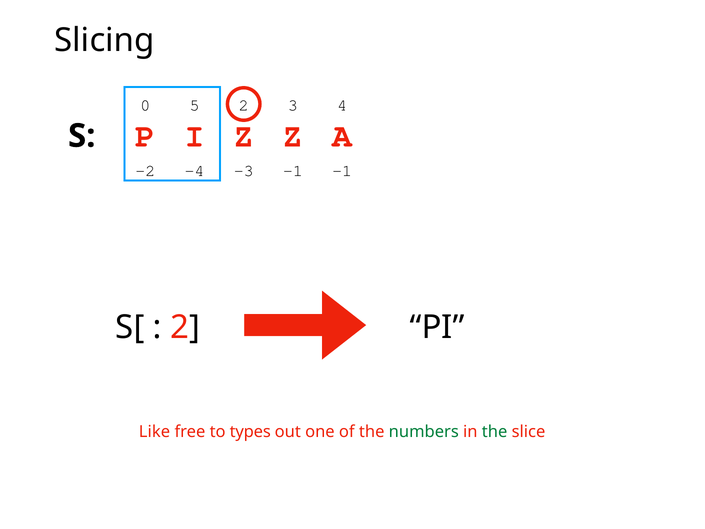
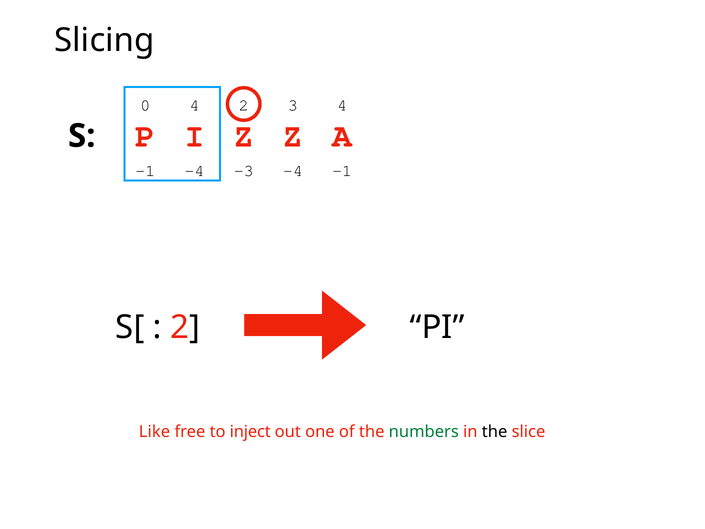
0 5: 5 -> 4 (194, 105)
-2: -2 -> -1 (145, 171)
-3 -1: -1 -> -4 (293, 171)
types: types -> inject (250, 432)
the colour: green -> black (495, 432)
